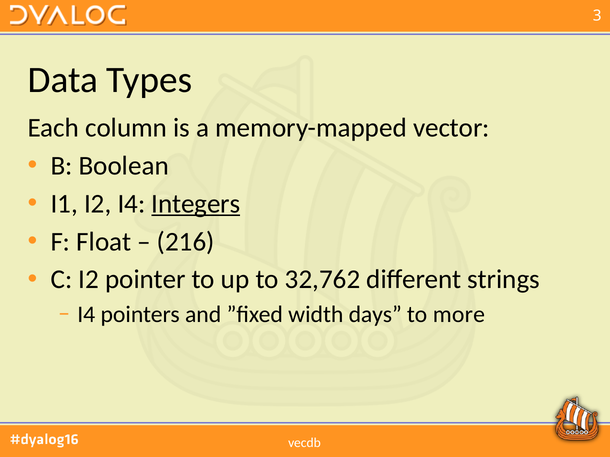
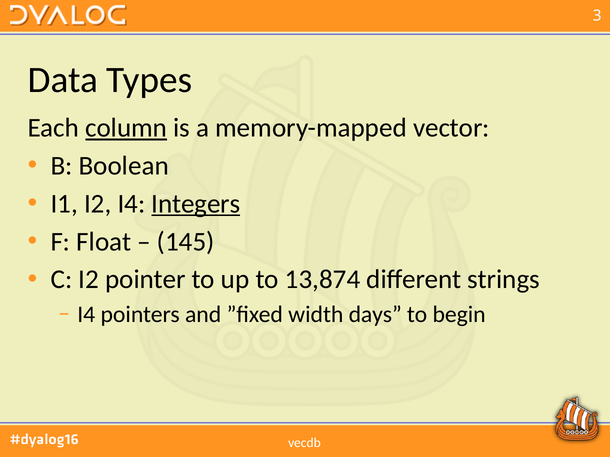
column underline: none -> present (126, 128)
216: 216 -> 145 (186, 242)
32,762: 32,762 -> 13,874 (323, 280)
more: more -> begin (459, 315)
